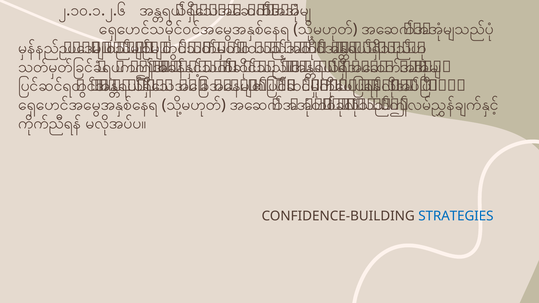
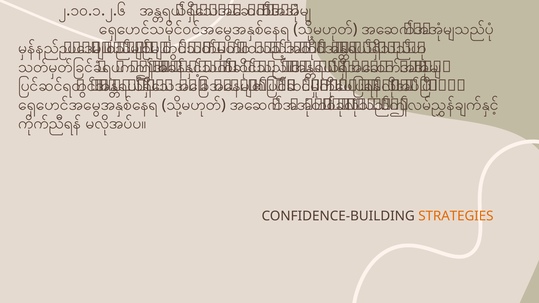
STRATEGIES colour: blue -> orange (456, 216)
